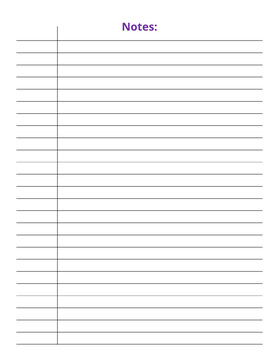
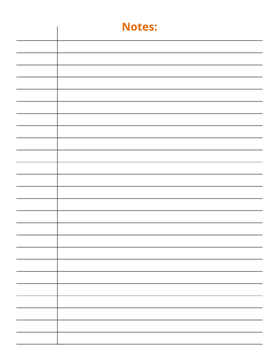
Notes colour: purple -> orange (139, 27)
